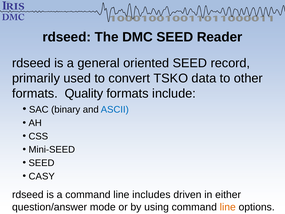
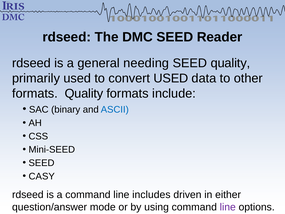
oriented: oriented -> needing (146, 63)
SEED record: record -> quality (230, 63)
convert TSKO: TSKO -> USED (171, 78)
line colour: orange -> purple (228, 207)
